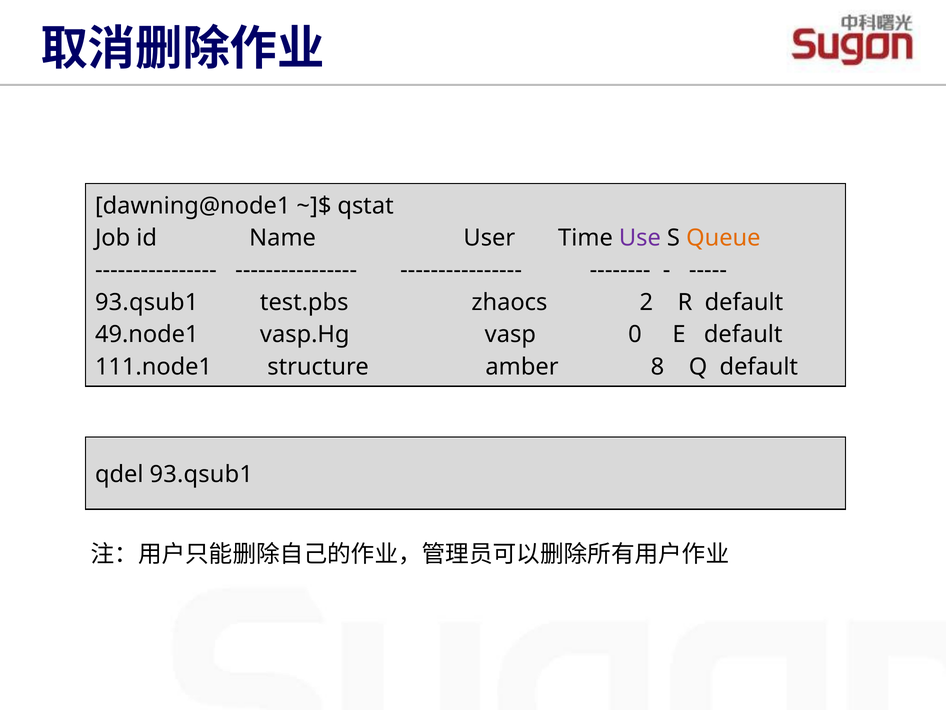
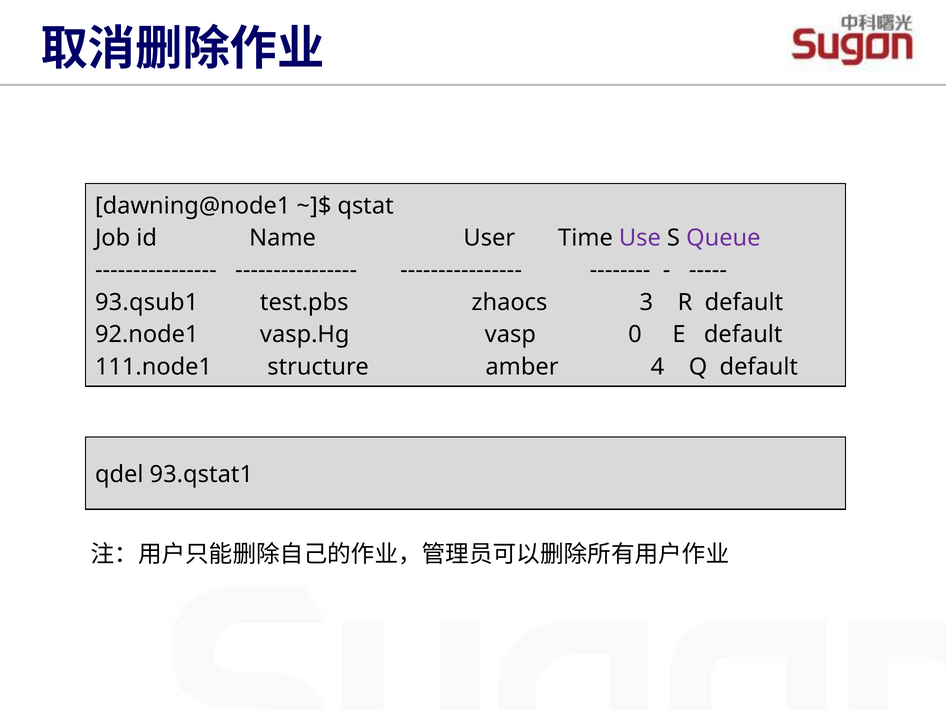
Queue colour: orange -> purple (723, 238)
2: 2 -> 3 (646, 302)
49.node1: 49.node1 -> 92.node1 (147, 334)
8: 8 -> 4 (657, 366)
qdel 93.qsub1: 93.qsub1 -> 93.qstat1 (201, 474)
